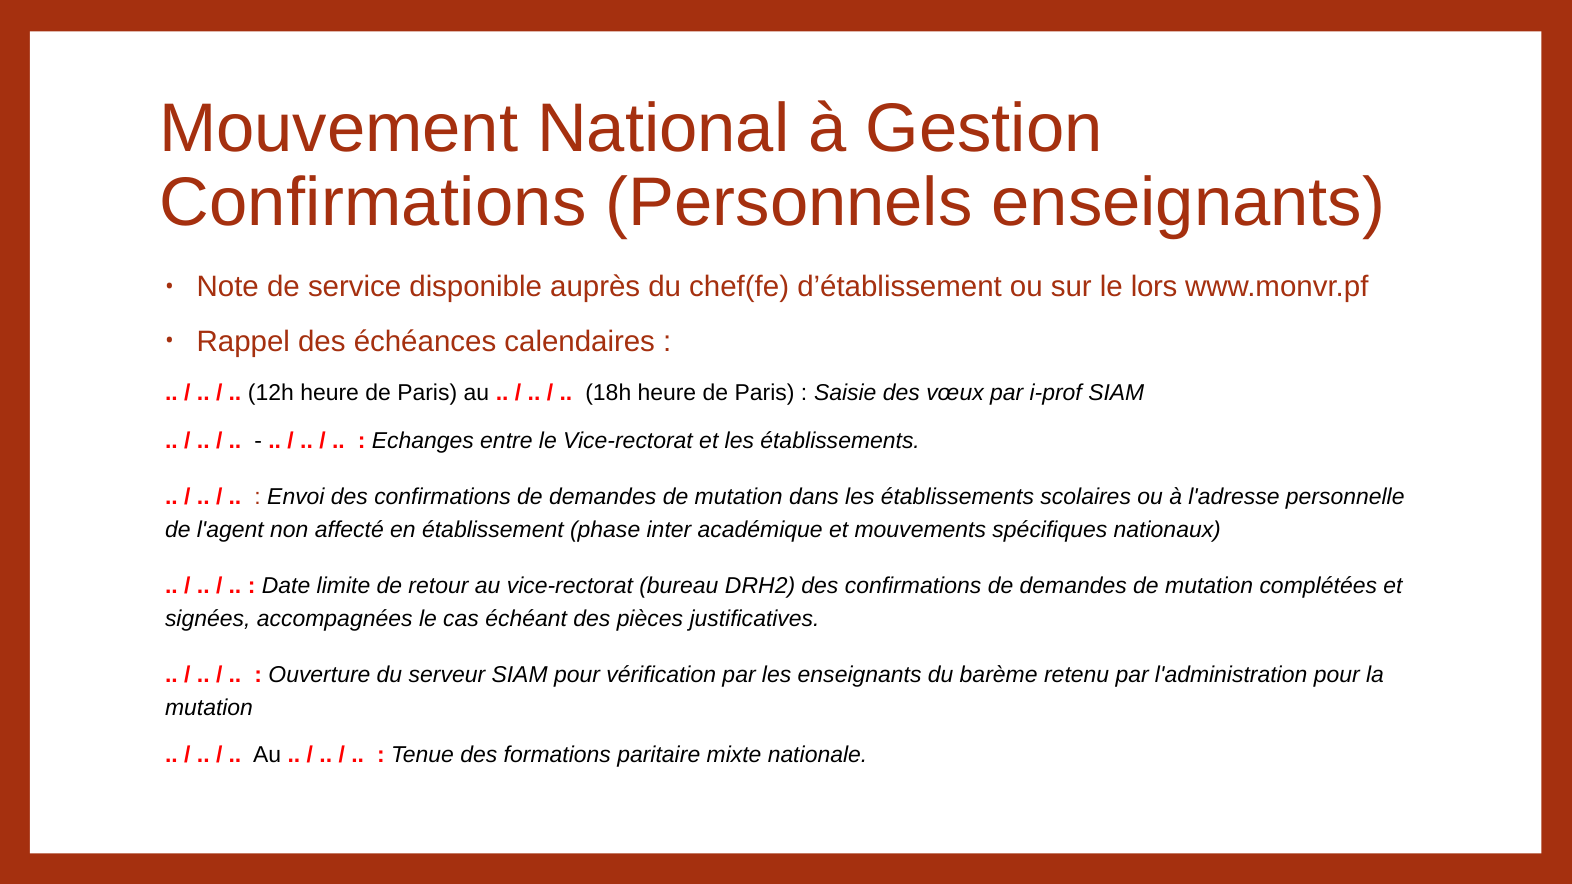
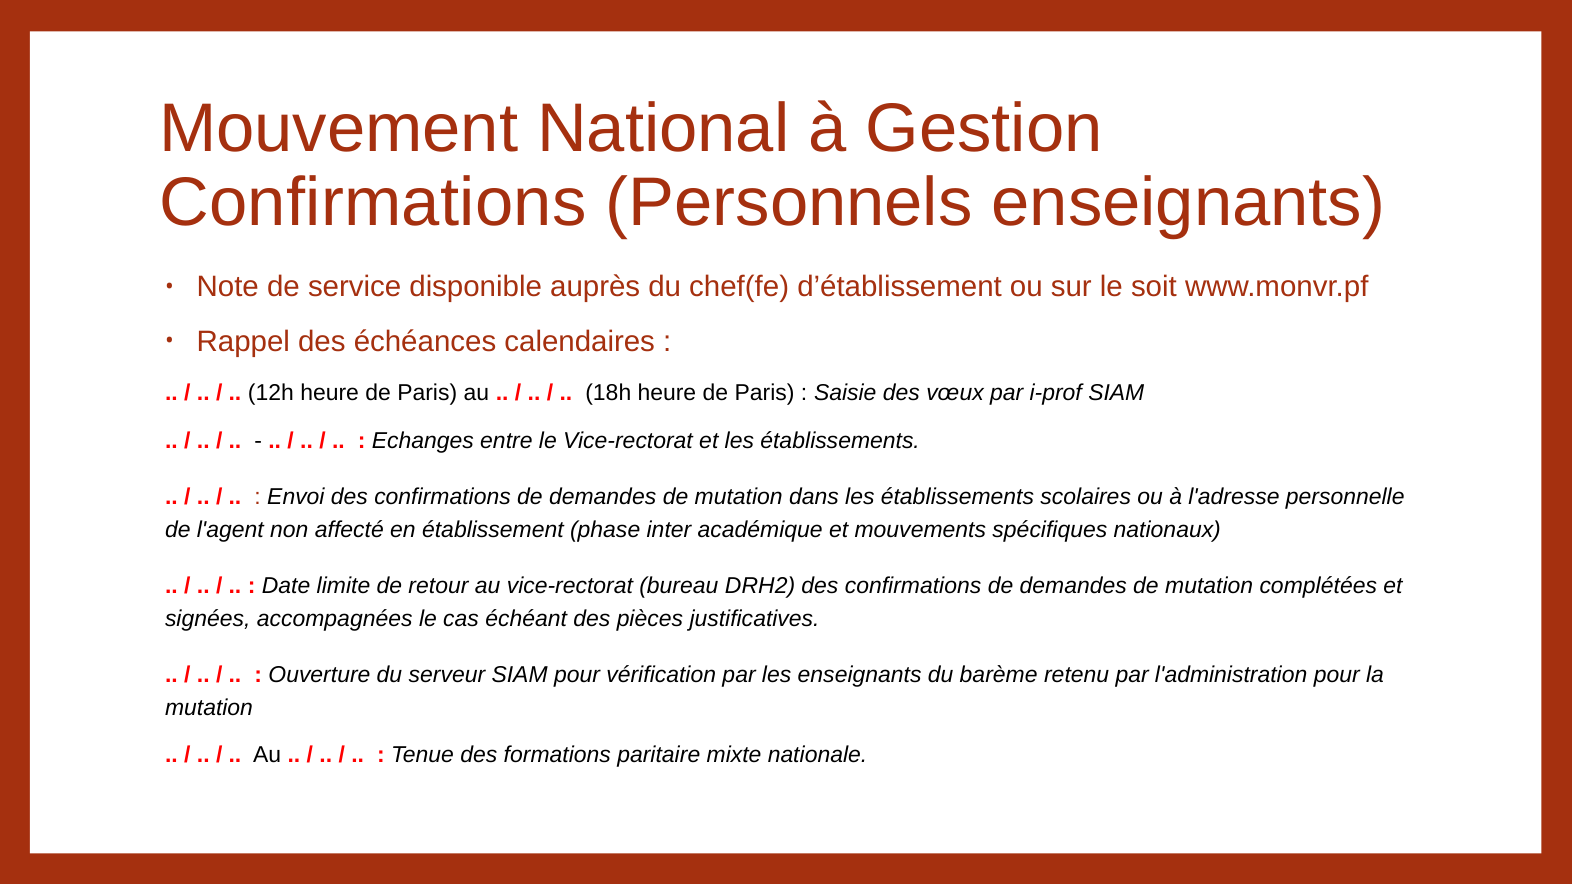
lors: lors -> soit (1154, 287)
